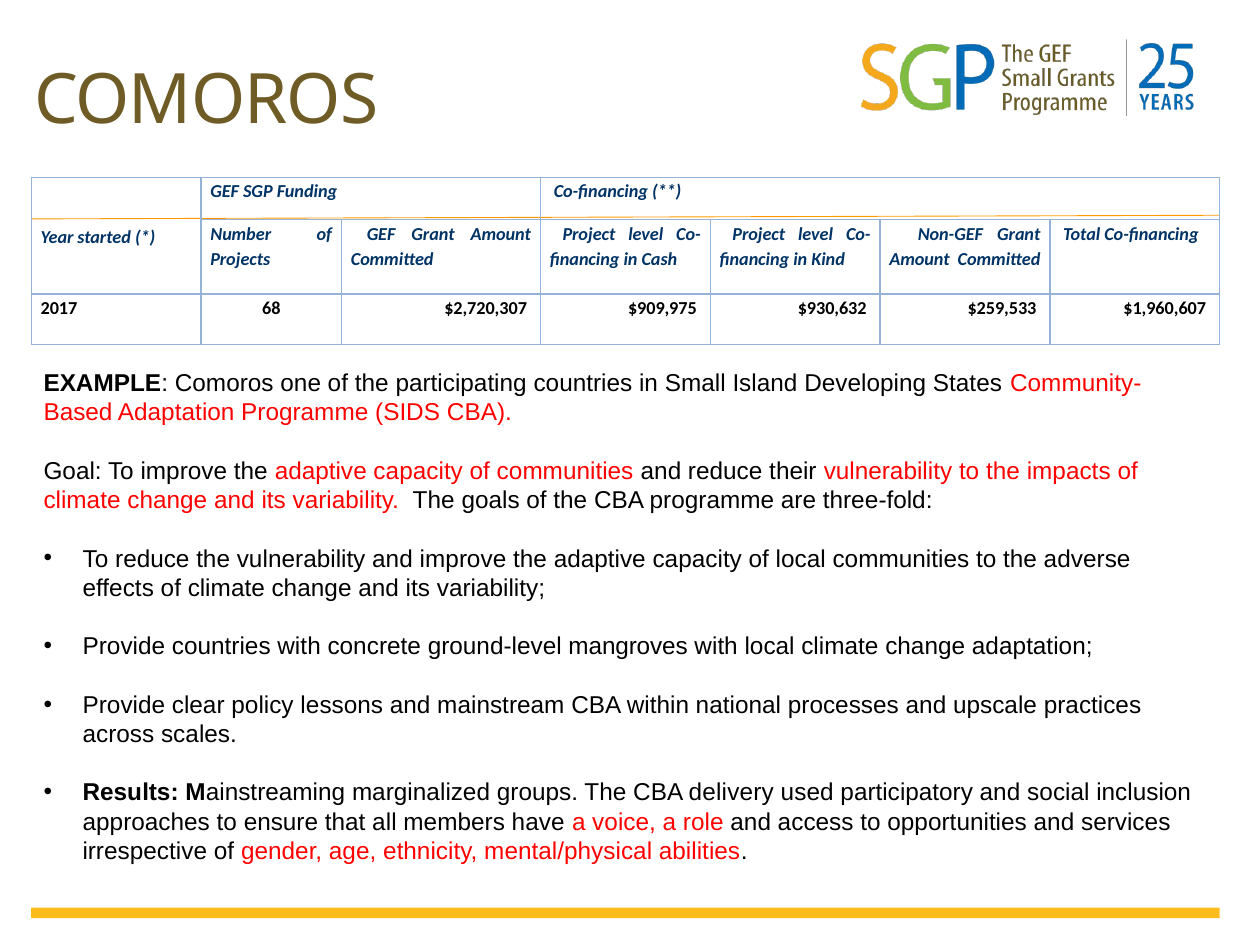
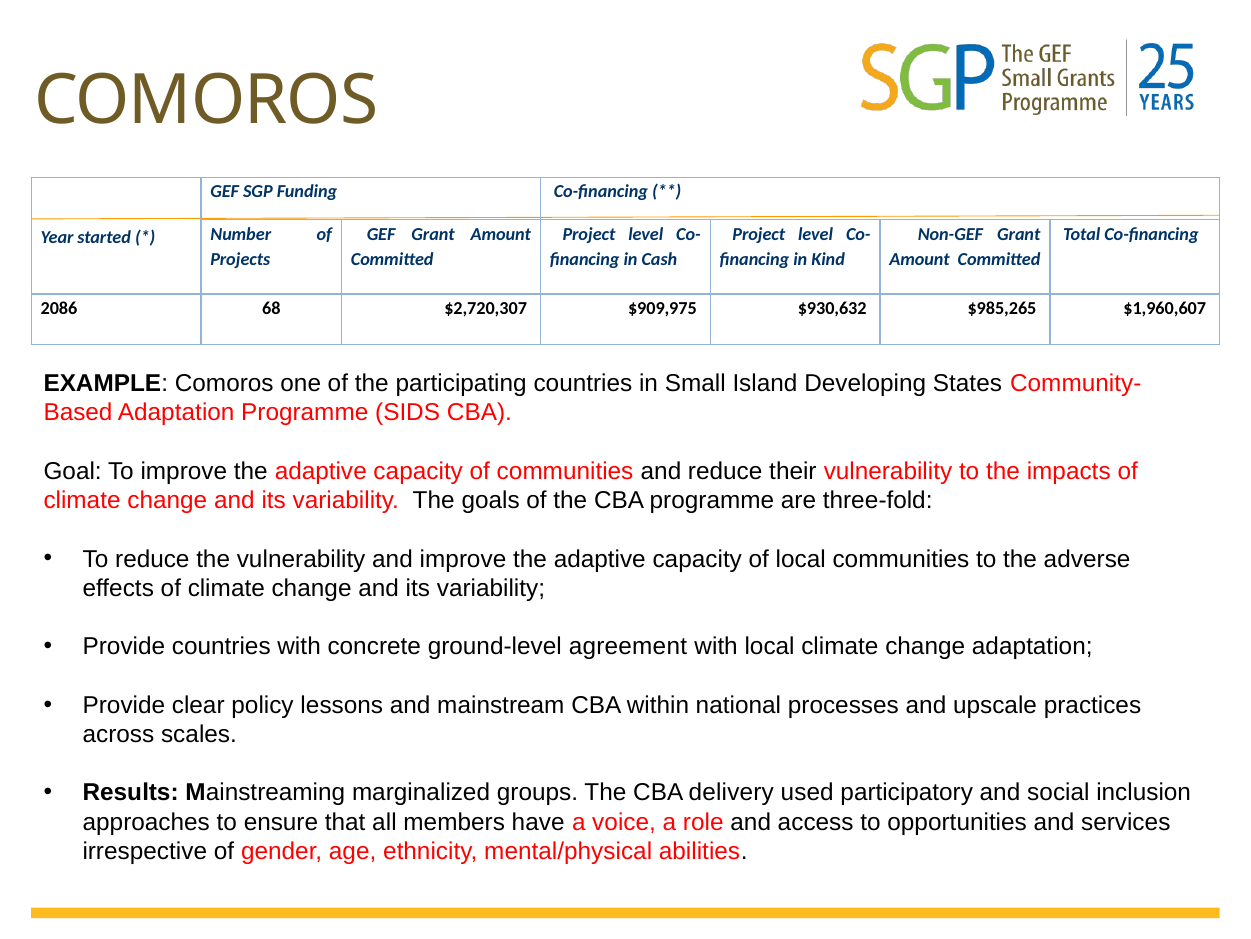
2017: 2017 -> 2086 (59, 308)
$259,533: $259,533 -> $985,265 (1002, 308)
mangroves: mangroves -> agreement (628, 646)
